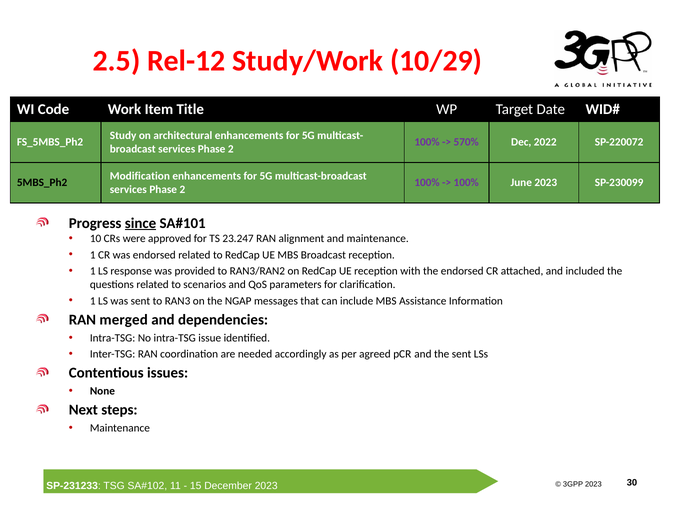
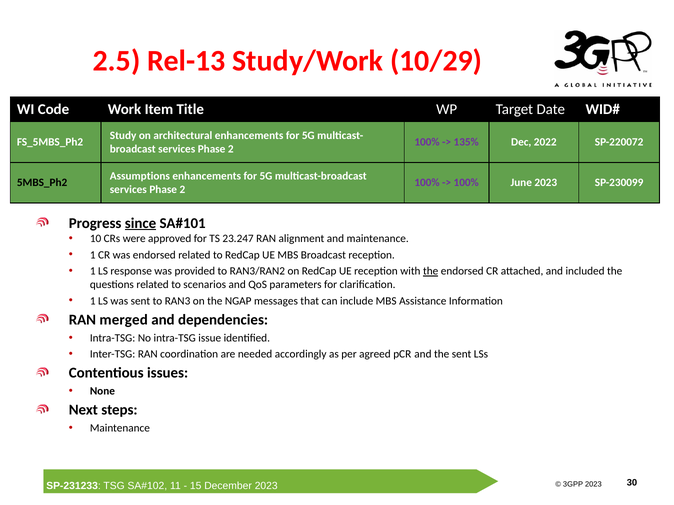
Rel-12: Rel-12 -> Rel-13 (186, 61)
570%: 570% -> 135% (466, 142)
Modification: Modification -> Assumptions (140, 176)
the underline: none -> present (431, 271)
